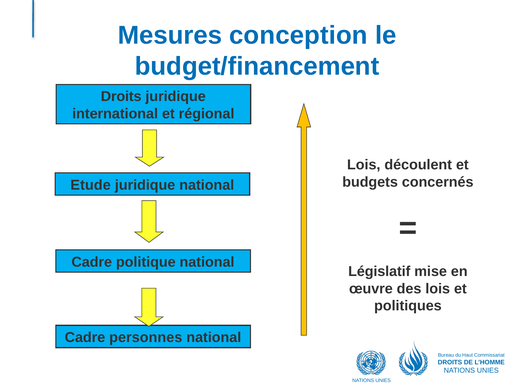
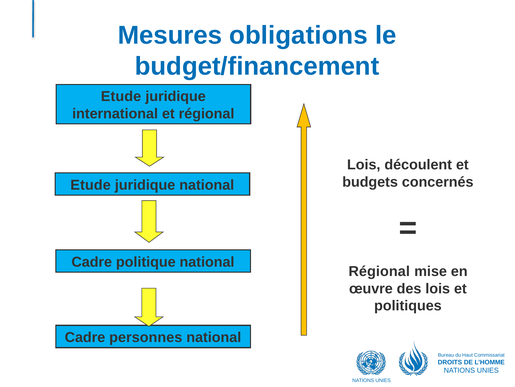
conception: conception -> obligations (298, 35)
Droits: Droits -> Etude (121, 96)
Législatif: Législatif -> Régional (379, 271)
